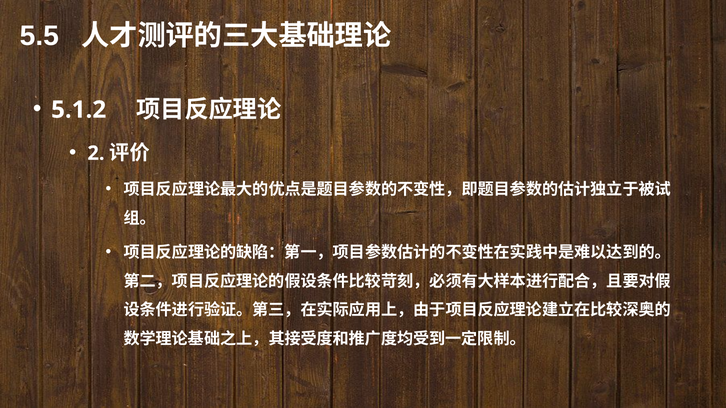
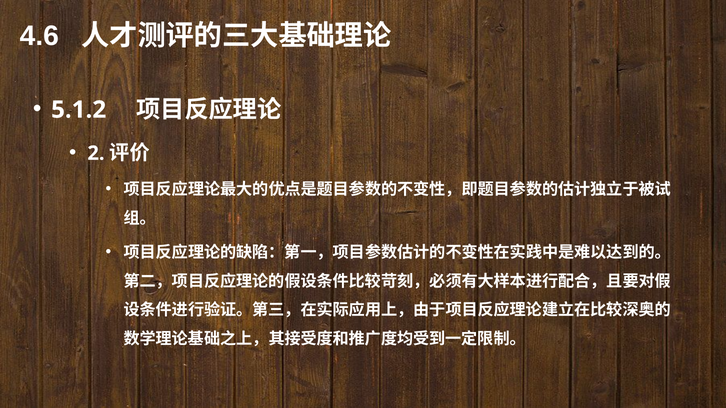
5.5: 5.5 -> 4.6 (39, 36)
